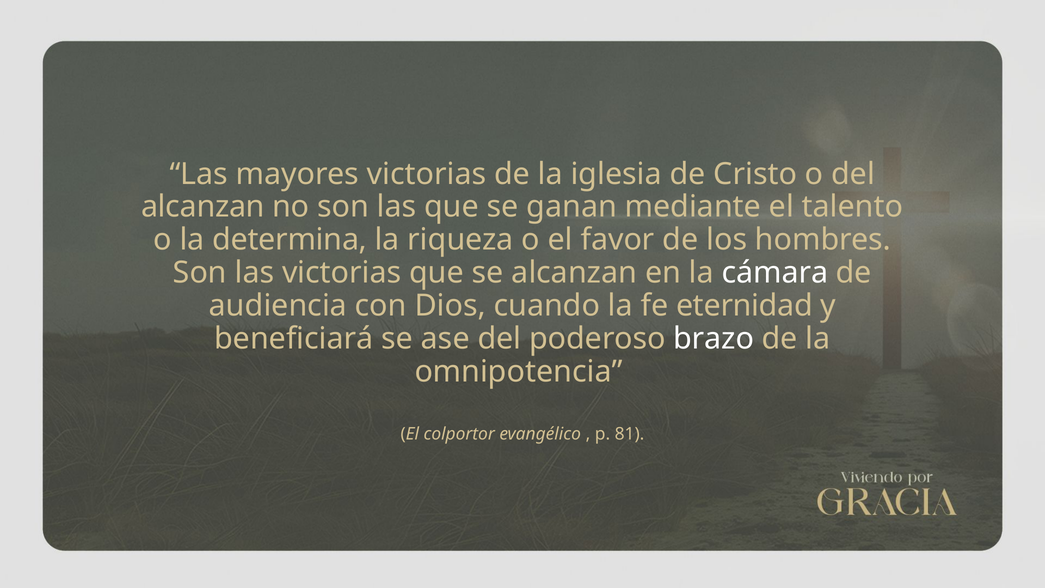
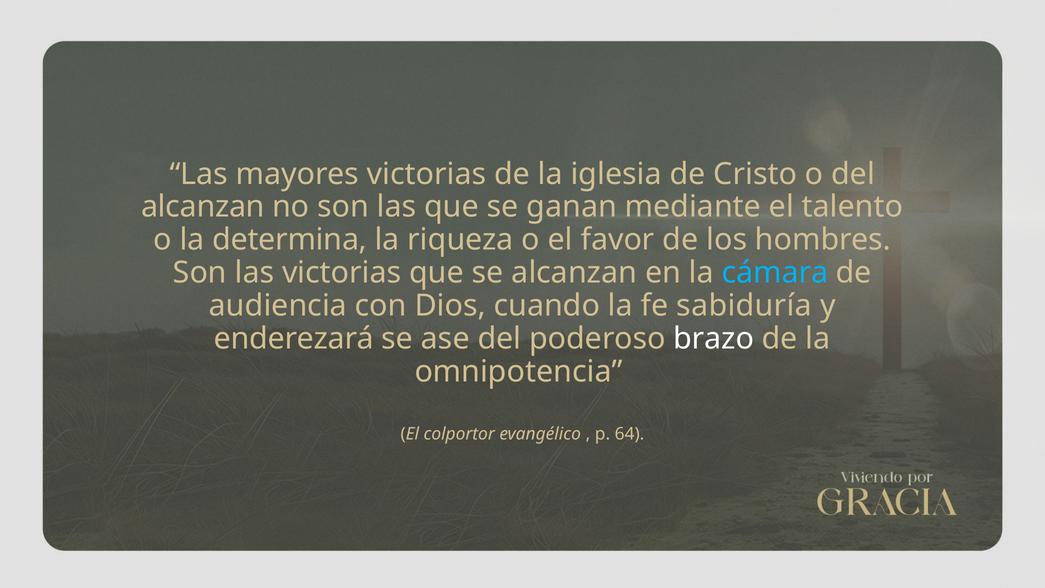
cámara colour: white -> light blue (775, 273)
eternidad: eternidad -> sabiduría (744, 306)
beneficiará: beneficiará -> enderezará (294, 339)
81: 81 -> 64 (630, 434)
